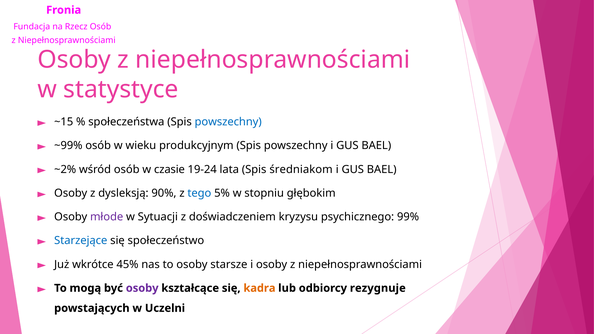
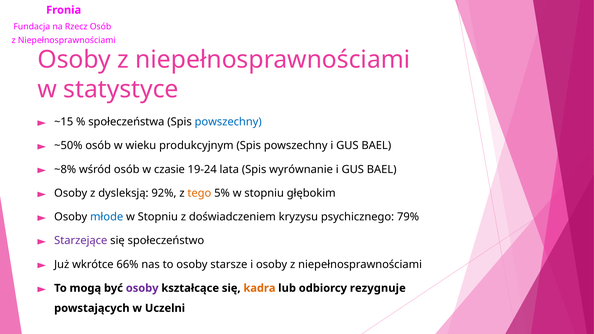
~99%: ~99% -> ~50% (68, 146)
~2%: ~2% -> ~8% (65, 169)
średniakom: średniakom -> wyrównanie (301, 169)
90%: 90% -> 92% (164, 193)
tego colour: blue -> orange (199, 193)
młode colour: purple -> blue (107, 217)
Sytuacji: Sytuacji -> Stopniu (158, 217)
99%: 99% -> 79% (408, 217)
Starzejące colour: blue -> purple (81, 241)
45%: 45% -> 66% (127, 264)
